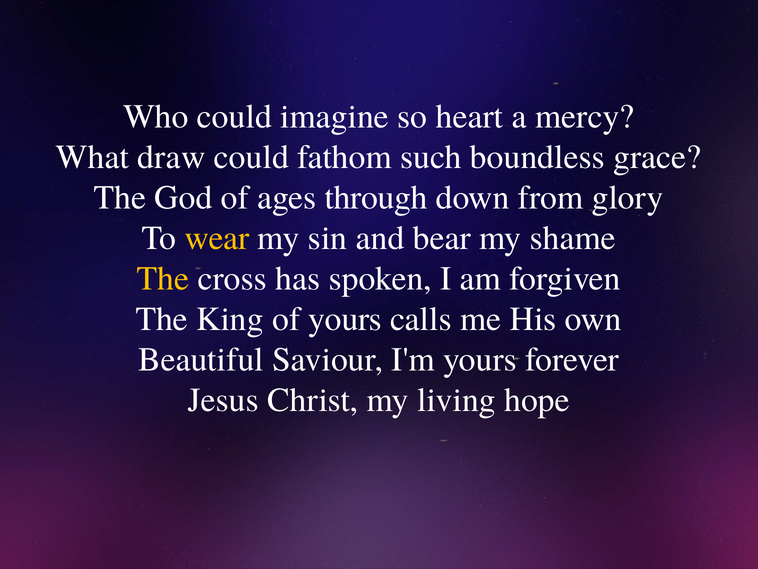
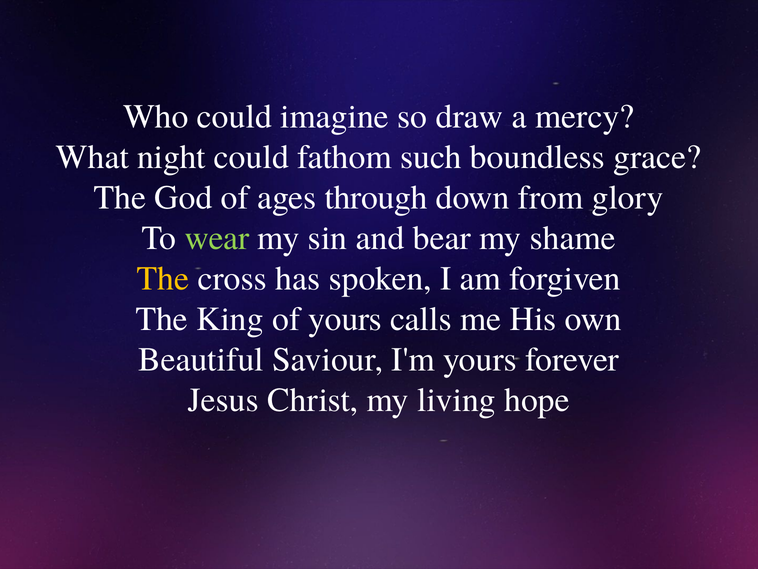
heart: heart -> draw (469, 117)
draw: draw -> night (172, 157)
wear colour: yellow -> light green (217, 238)
